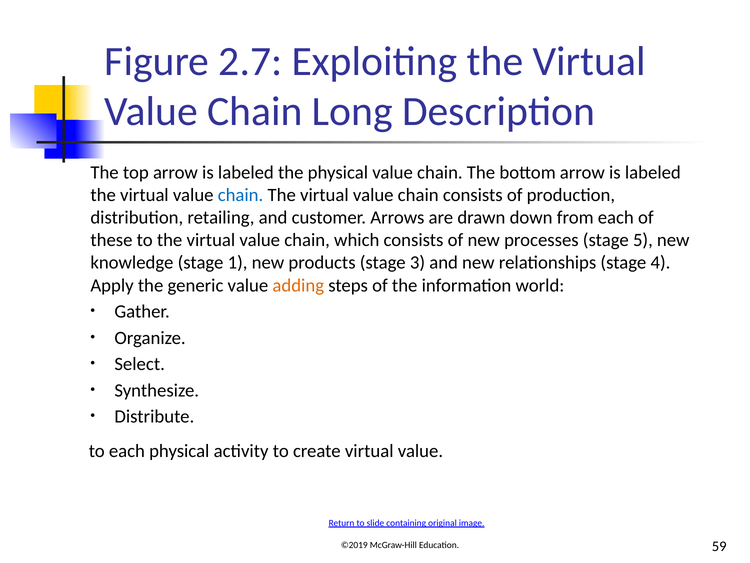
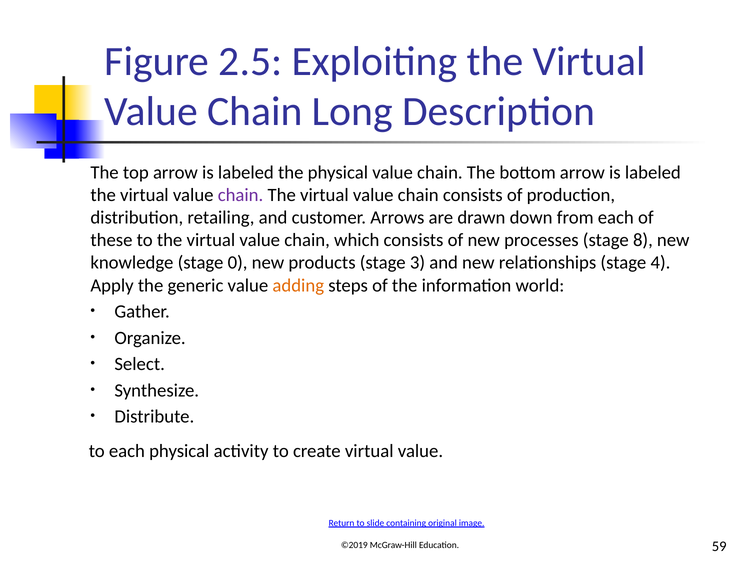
2.7: 2.7 -> 2.5 (250, 62)
chain colour: blue -> purple (241, 195)
5: 5 -> 8 (643, 240)
1: 1 -> 0 (238, 263)
